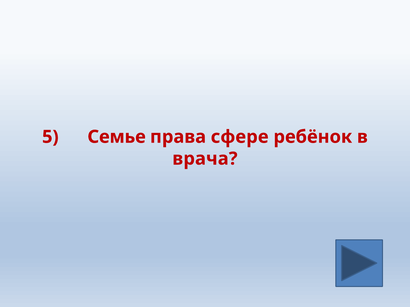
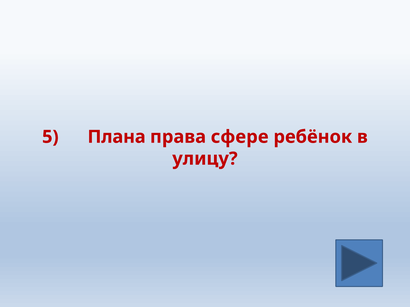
Семье: Семье -> Плана (117, 137)
врача: врача -> улицу (205, 159)
